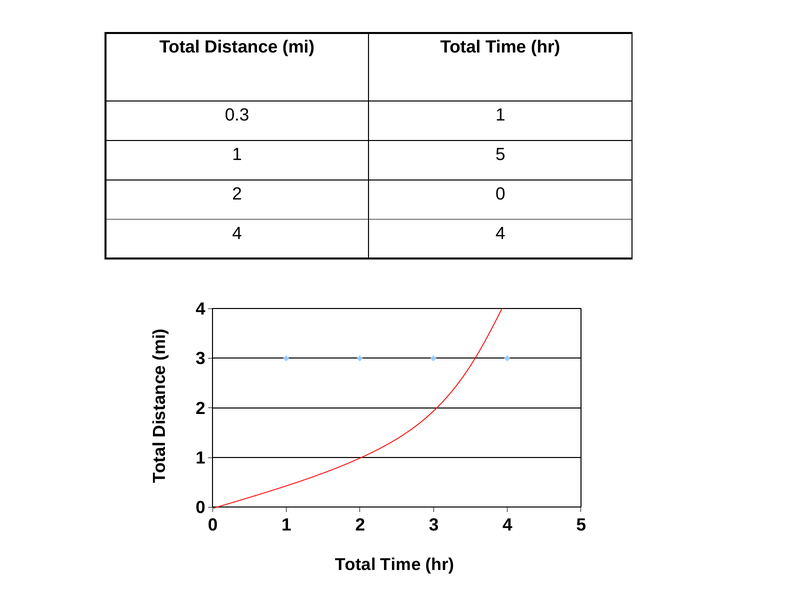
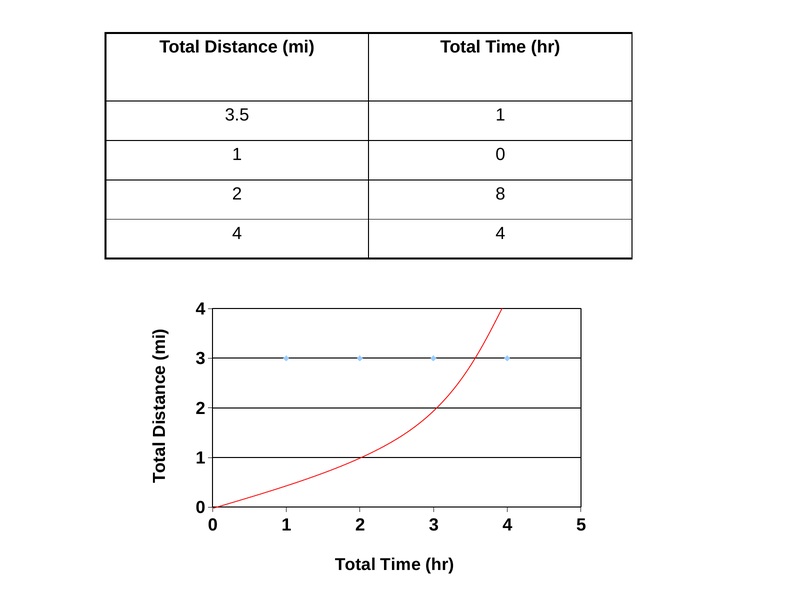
0.3: 0.3 -> 3.5 (237, 115)
1 5: 5 -> 0 (500, 154)
2 0: 0 -> 8 (500, 194)
